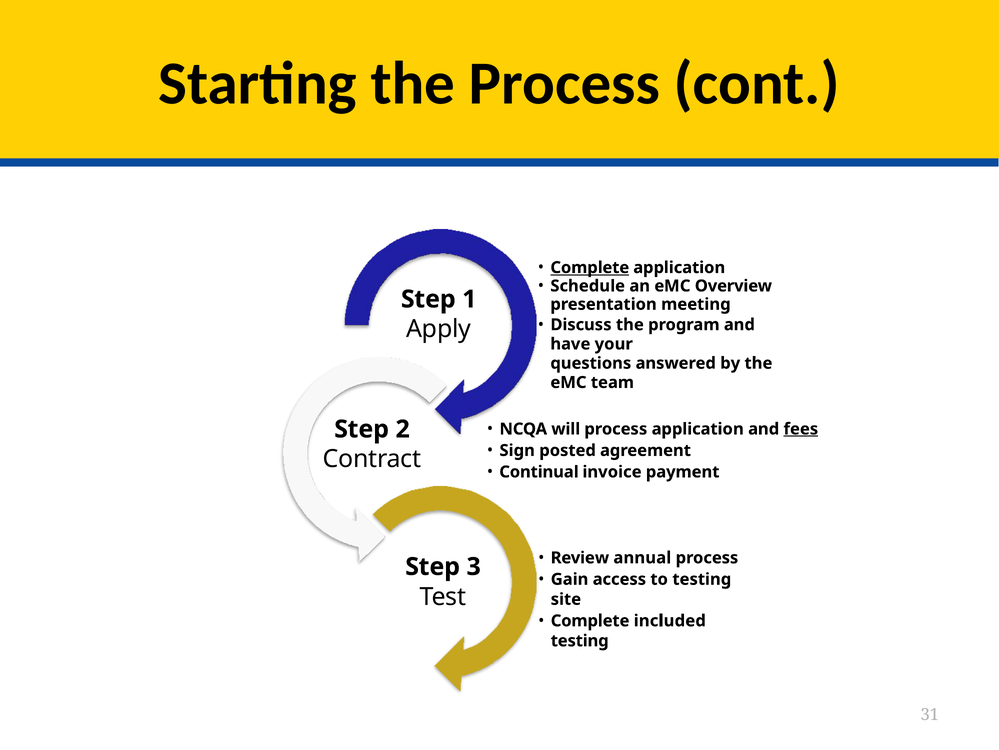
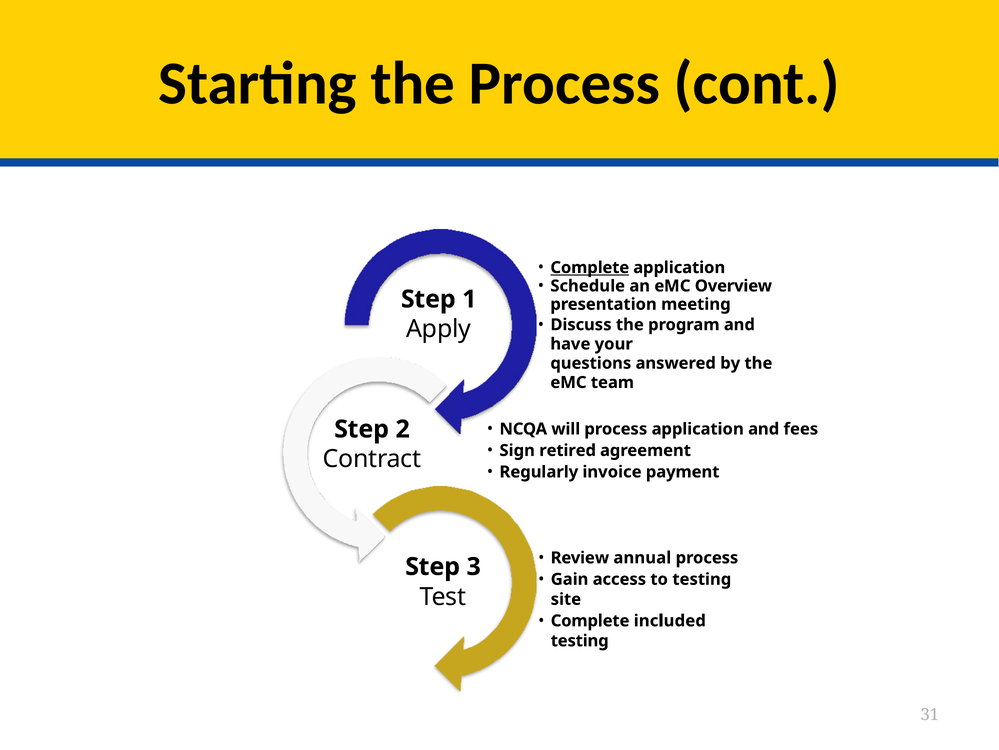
fees underline: present -> none (801, 429)
posted: posted -> retired (568, 450)
Continual: Continual -> Regularly (539, 471)
